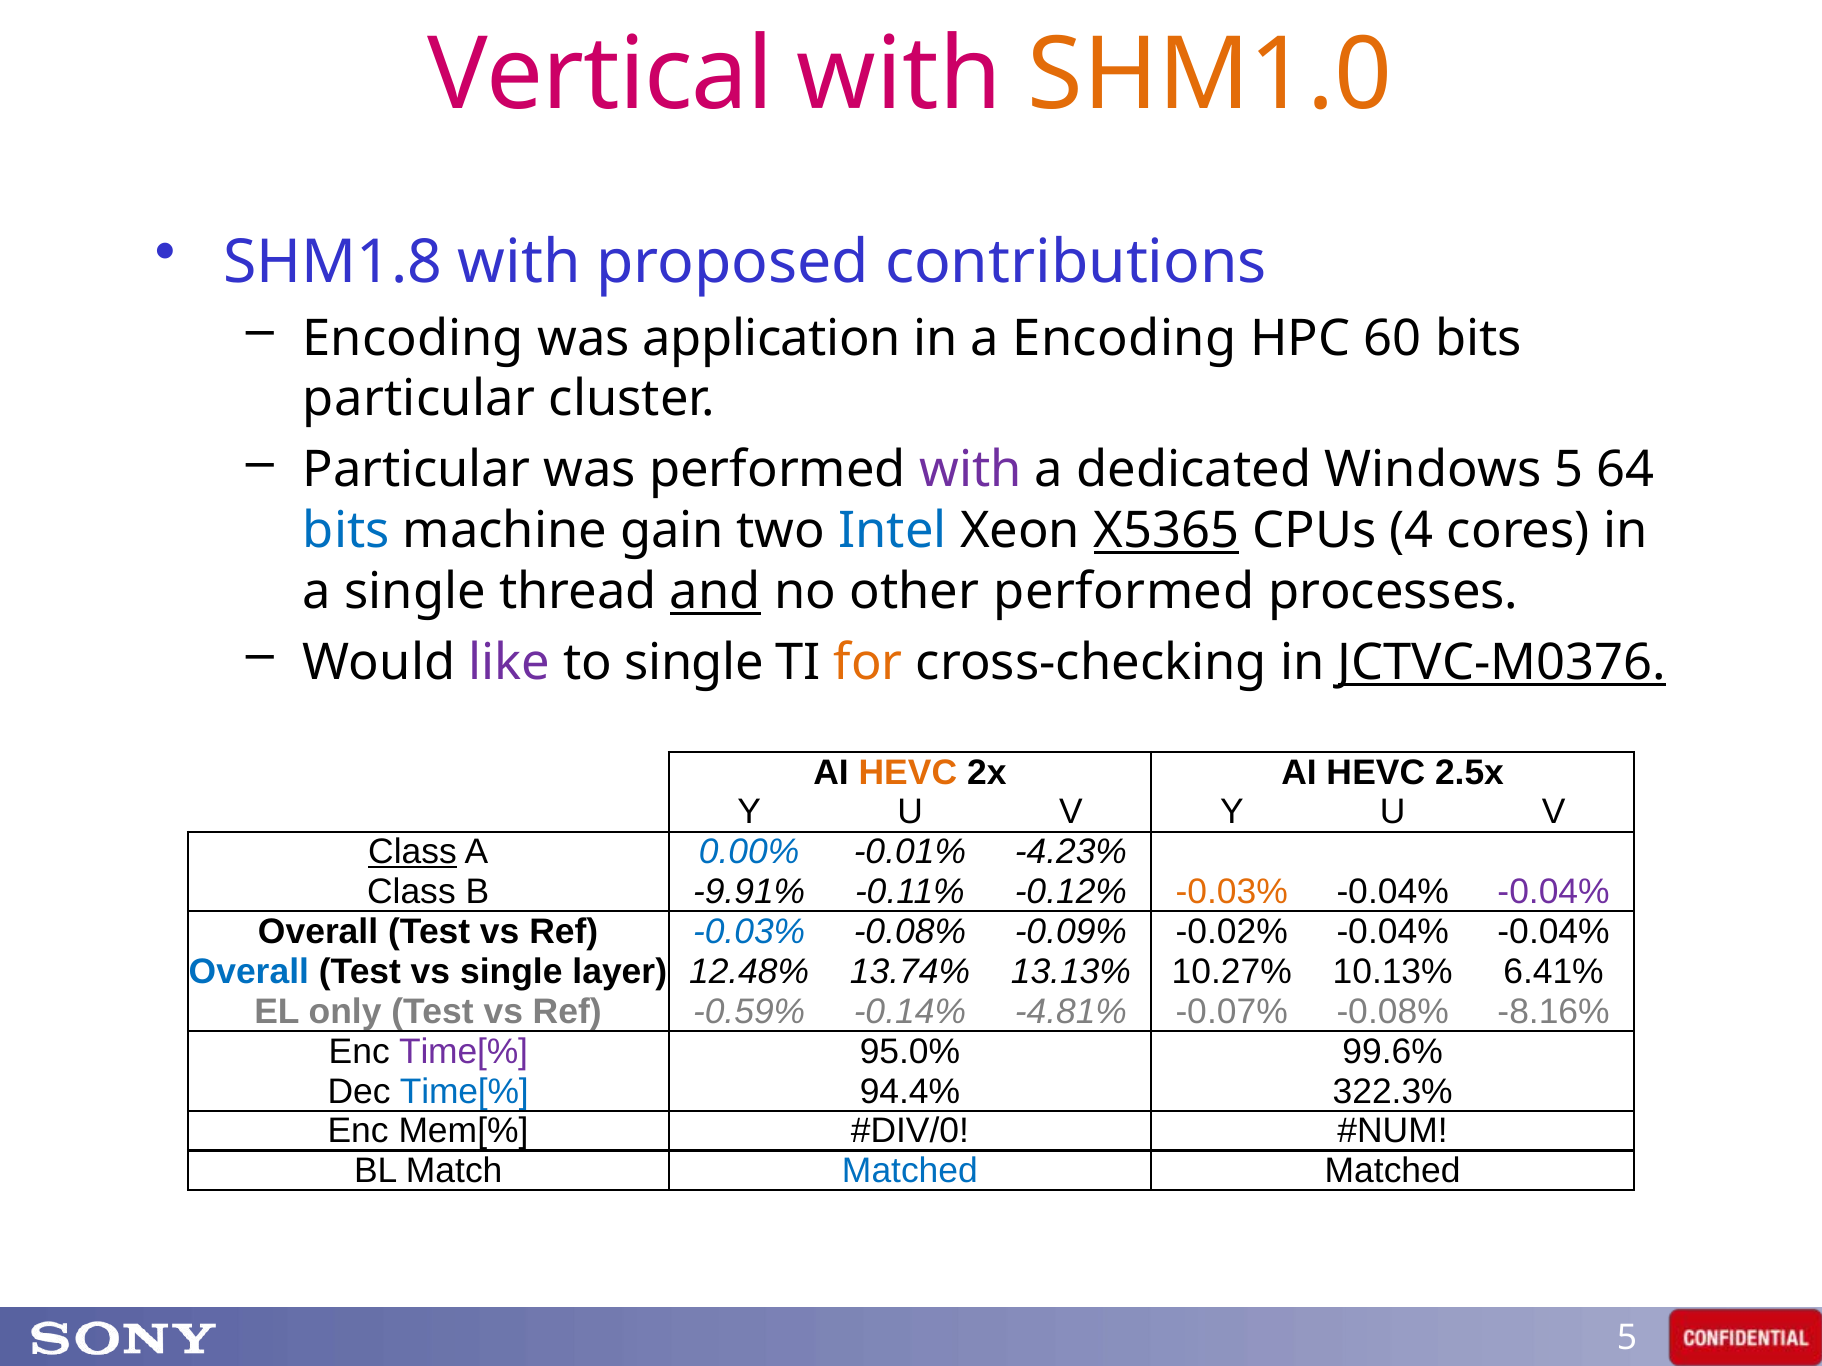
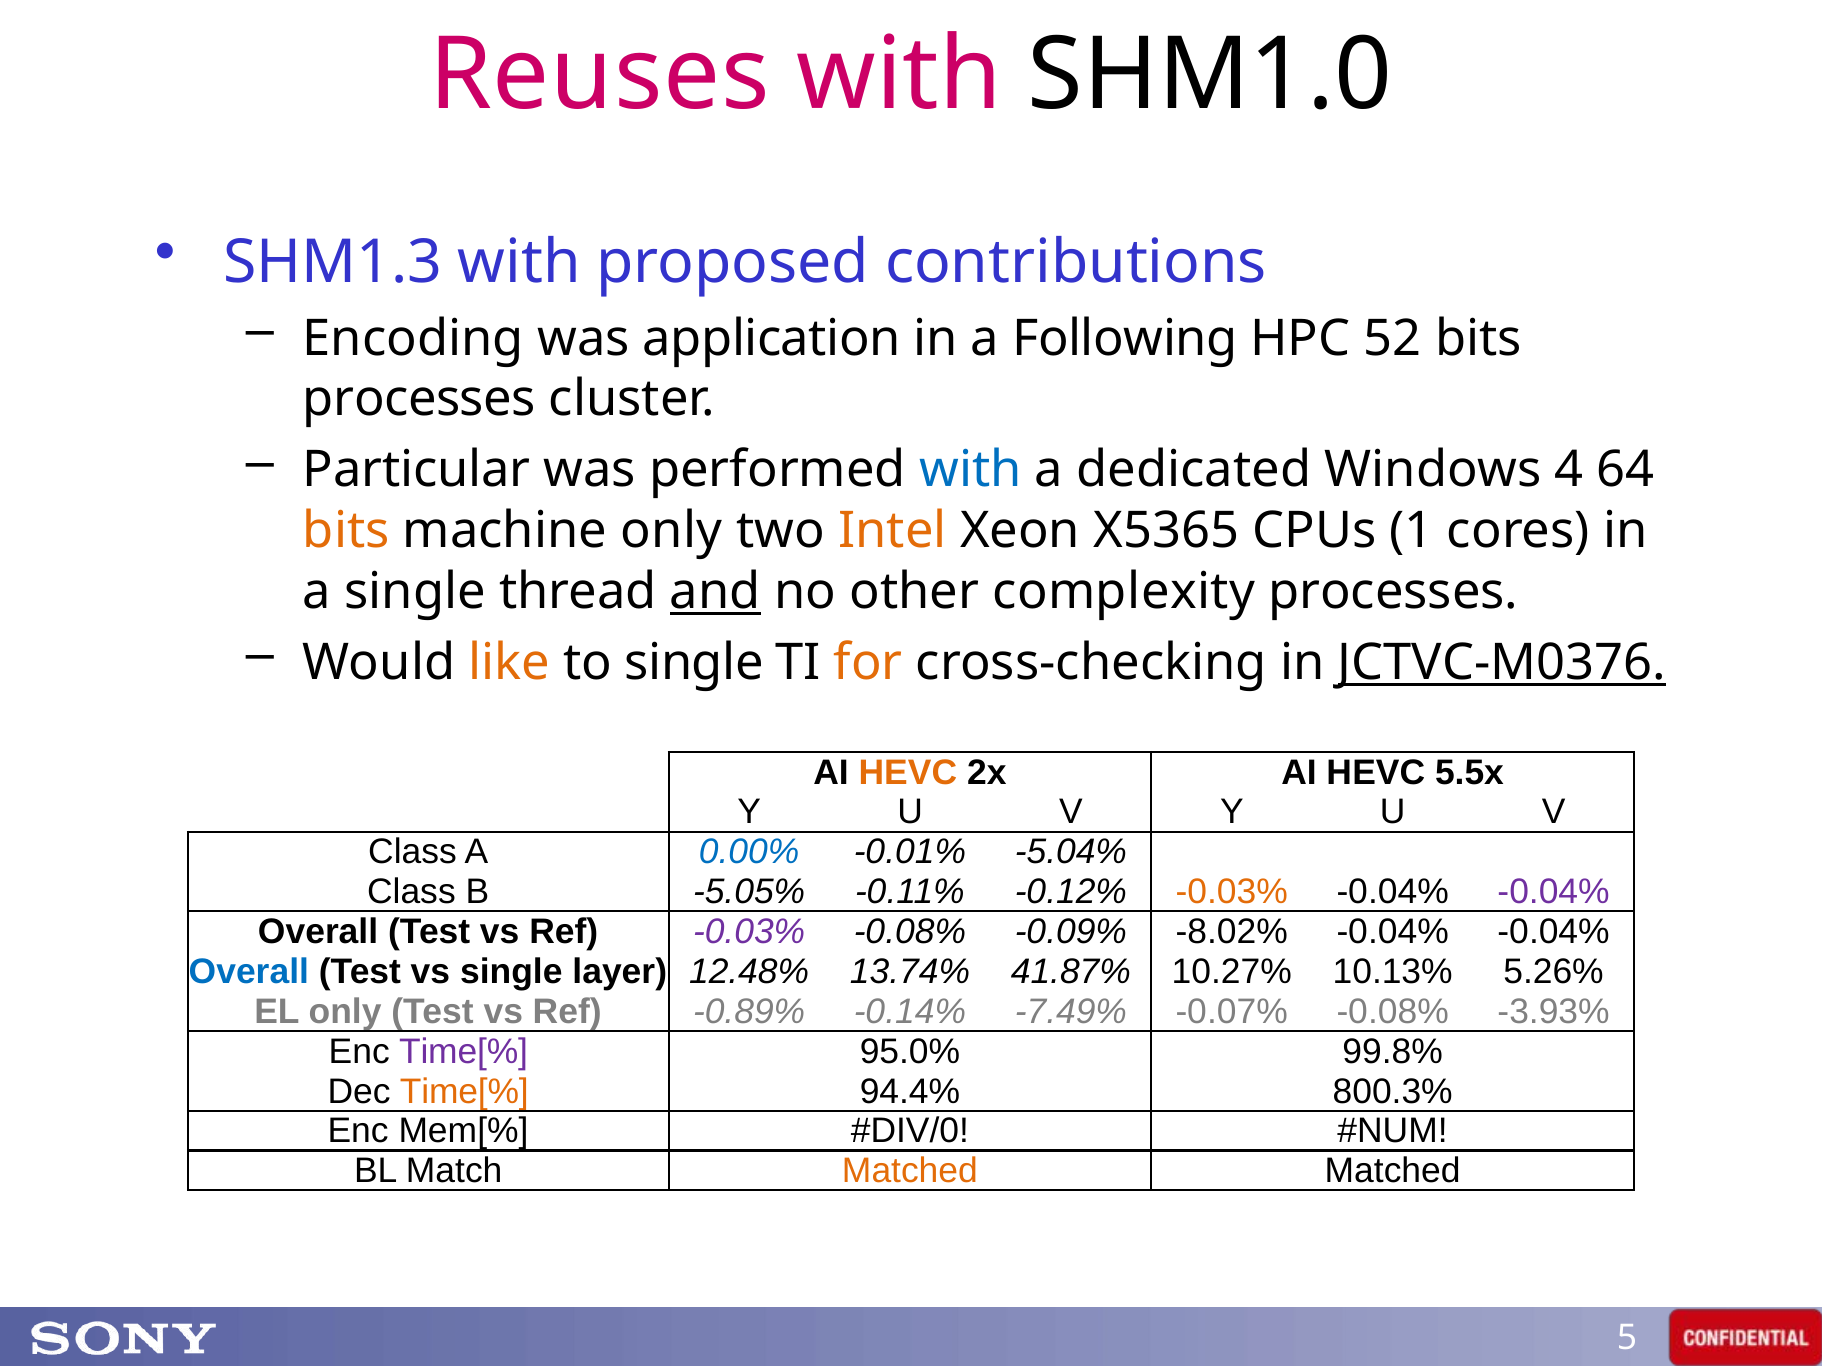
Vertical: Vertical -> Reuses (599, 75)
SHM1.0 colour: orange -> black (1210, 75)
SHM1.8: SHM1.8 -> SHM1.3 (333, 262)
a Encoding: Encoding -> Following (1125, 339)
60: 60 -> 52 (1393, 339)
particular: particular -> processes (419, 399)
with colour: purple -> blue (971, 470)
Windows 5: 5 -> 4 (1569, 470)
bits colour: blue -> orange (346, 531)
machine gain: gain -> only (672, 531)
Intel colour: blue -> orange (893, 531)
X5365 underline: present -> none (1166, 531)
4: 4 -> 1 (1412, 531)
other performed: performed -> complexity (1124, 592)
like colour: purple -> orange (509, 663)
2.5x: 2.5x -> 5.5x (1469, 773)
Class underline: present -> none (413, 852)
-4.23%: -4.23% -> -5.04% (1071, 852)
-9.91%: -9.91% -> -5.05% (749, 892)
-0.03% colour: blue -> purple (749, 932)
-0.02%: -0.02% -> -8.02% (1232, 932)
13.13%: 13.13% -> 41.87% (1071, 972)
6.41%: 6.41% -> 5.26% (1554, 972)
-0.59%: -0.59% -> -0.89% (749, 1012)
-4.81%: -4.81% -> -7.49% (1071, 1012)
-8.16%: -8.16% -> -3.93% (1554, 1012)
99.6%: 99.6% -> 99.8% (1393, 1052)
Time[% colour: blue -> orange (464, 1092)
322.3%: 322.3% -> 800.3% (1393, 1092)
Matched colour: blue -> orange (910, 1172)
